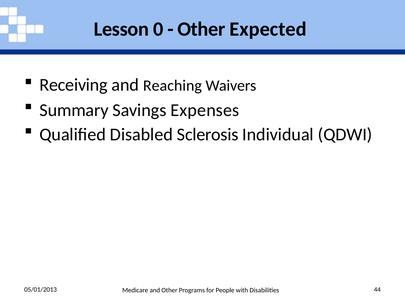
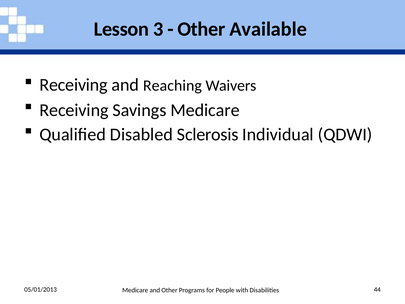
0: 0 -> 3 (158, 29)
Expected: Expected -> Available (268, 29)
Summary: Summary -> Receiving (74, 110)
Savings Expenses: Expenses -> Medicare (205, 110)
